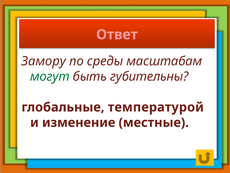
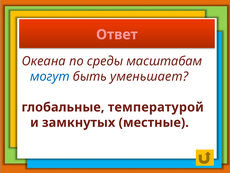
Замору: Замору -> Океана (44, 61)
могут colour: green -> blue (50, 76)
губительны: губительны -> уменьшает (149, 76)
изменение: изменение -> замкнутых (79, 122)
